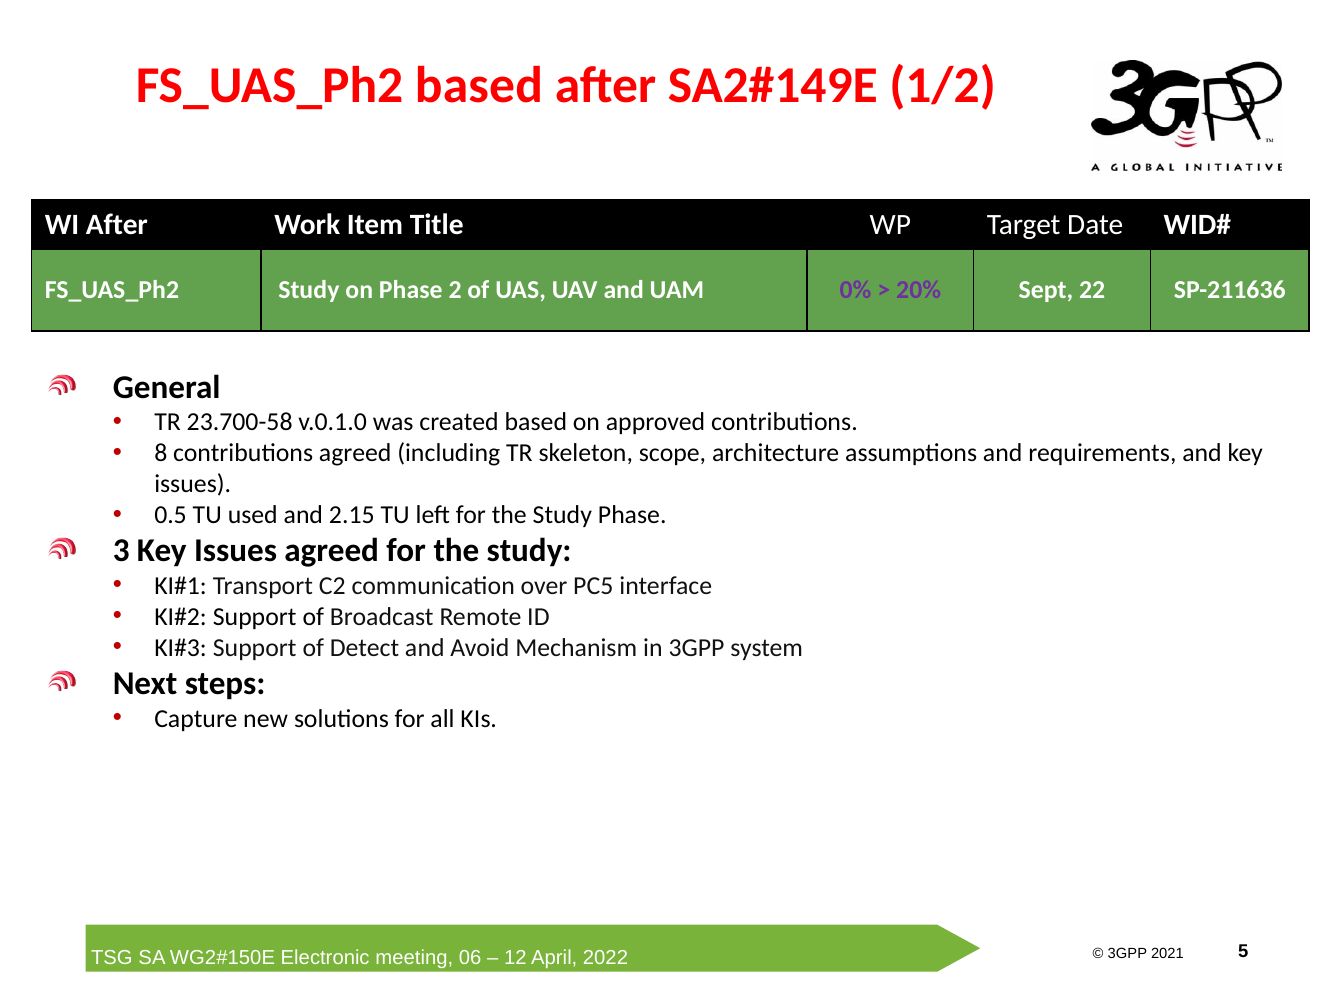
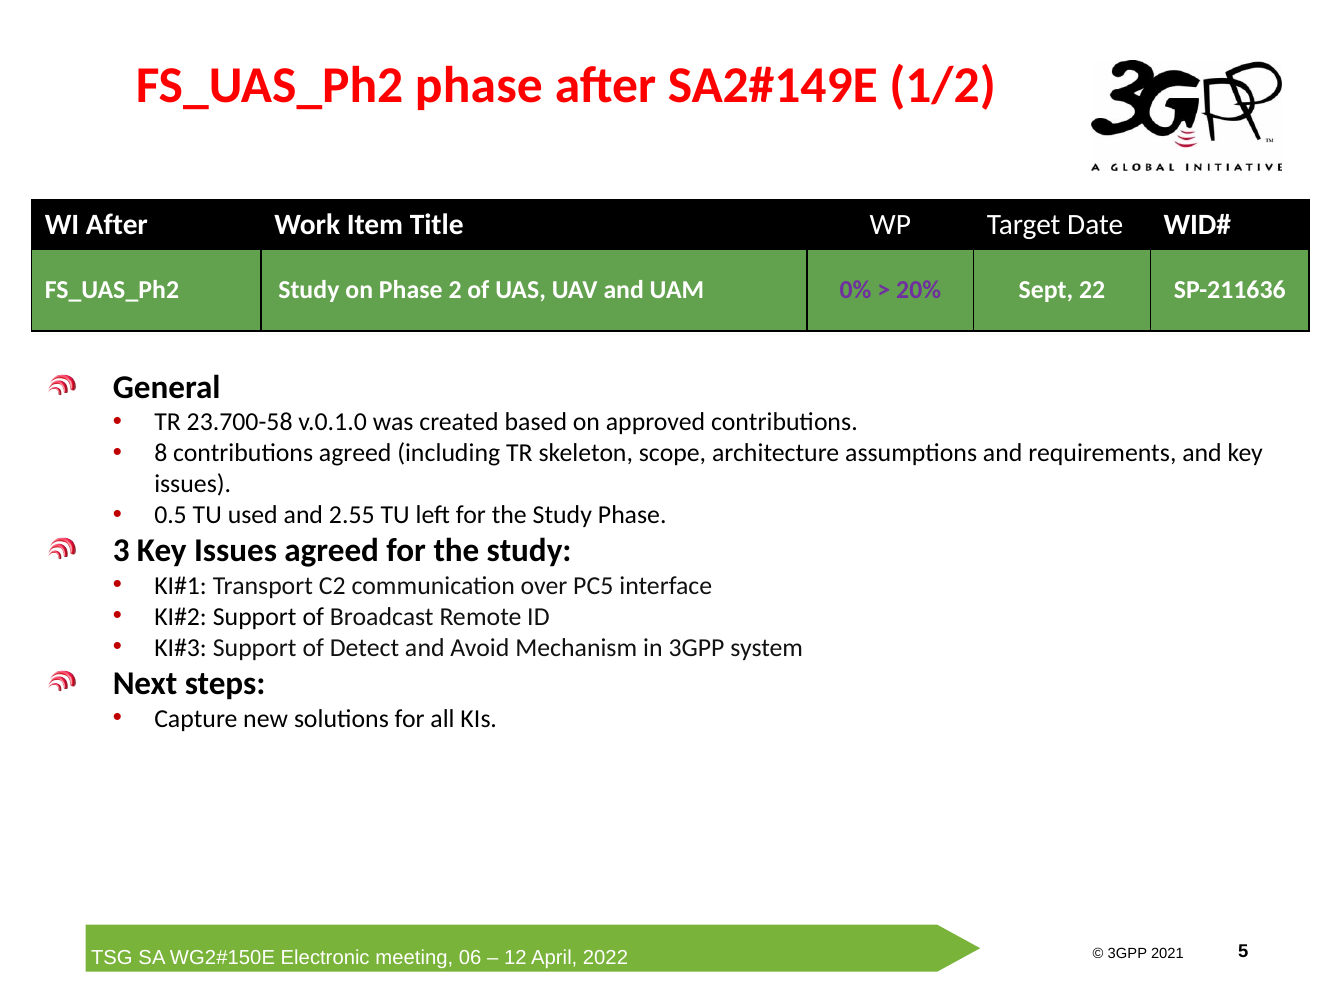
FS_UAS_Ph2 based: based -> phase (479, 86)
2.15: 2.15 -> 2.55 (352, 515)
